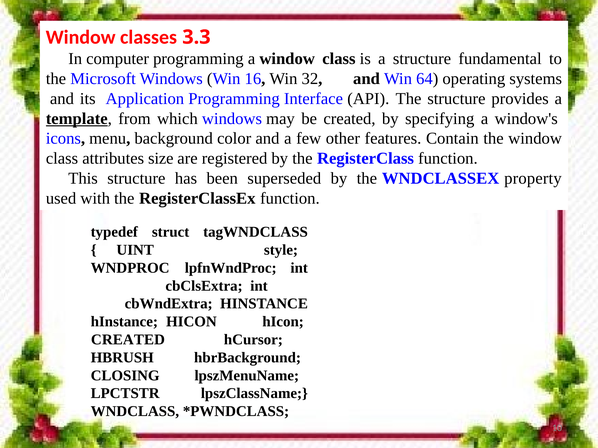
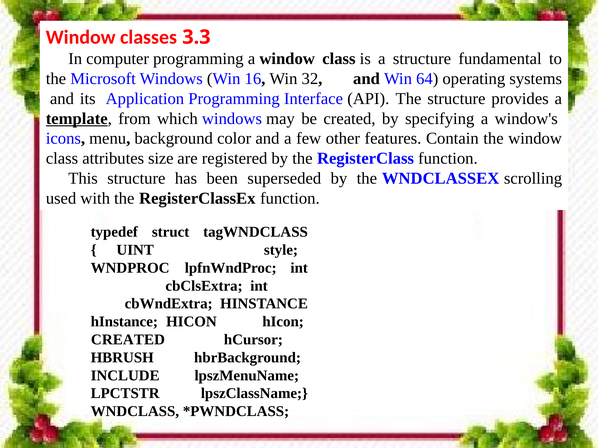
property: property -> scrolling (533, 179)
CLOSING: CLOSING -> INCLUDE (125, 376)
